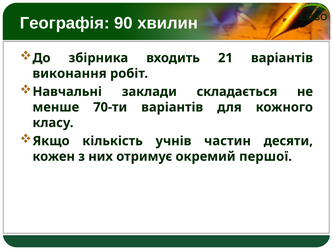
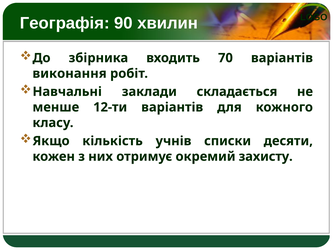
21: 21 -> 70 (225, 58)
70-ти: 70-ти -> 12-ти (110, 107)
частин: частин -> списки (228, 141)
першої: першої -> захисту (266, 156)
